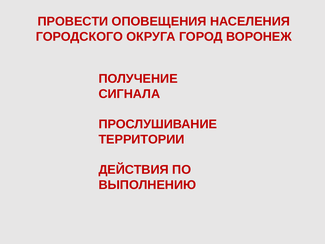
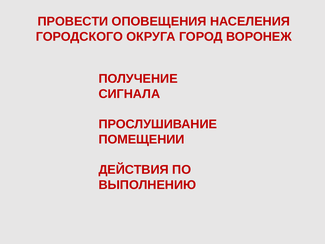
ТЕРРИТОРИИ: ТЕРРИТОРИИ -> ПОМЕЩЕНИИ (142, 139)
